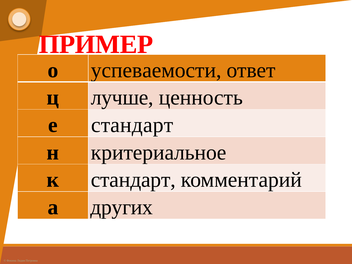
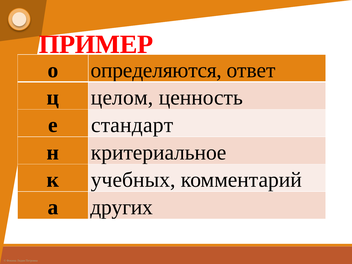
успеваемости: успеваемости -> определяются (156, 70)
лучше: лучше -> целом (122, 98)
к стандарт: стандарт -> учебных (133, 180)
